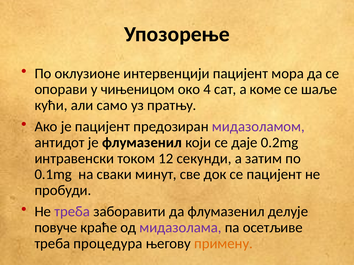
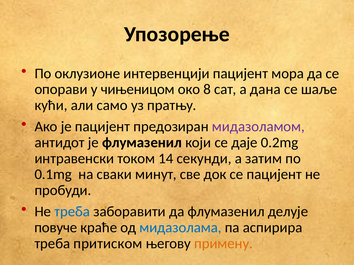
4: 4 -> 8 (207, 90)
коме: коме -> дана (265, 90)
12: 12 -> 14 (166, 159)
треба colour: purple -> blue (72, 212)
мидазолама colour: purple -> blue (180, 228)
осетљиве: осетљиве -> аспирира (273, 228)
процедура: процедура -> притиском (108, 244)
